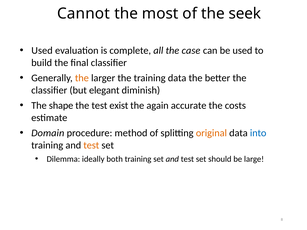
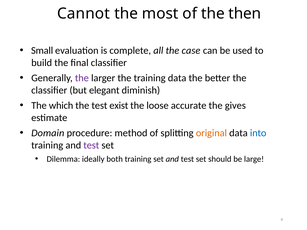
seek: seek -> then (245, 14)
Used: Used -> Small (42, 51)
the colour: orange -> purple (82, 78)
shape: shape -> which (61, 106)
again: again -> loose (158, 106)
costs: costs -> gives (235, 106)
test colour: orange -> purple (91, 146)
